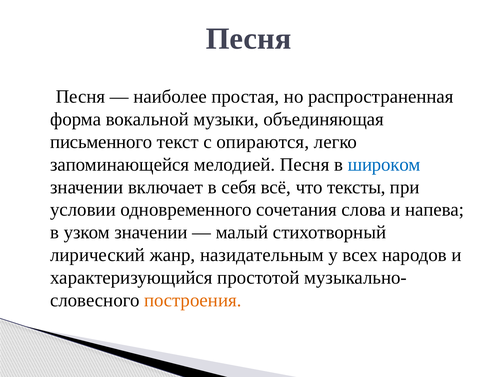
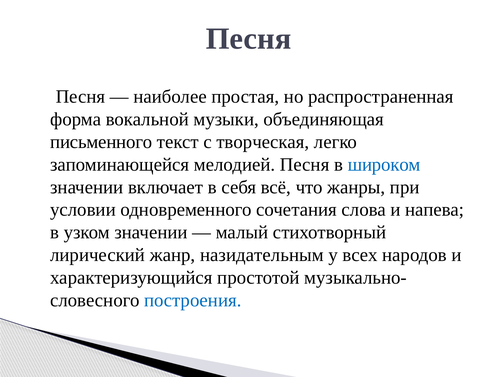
опираются: опираются -> творческая (263, 142)
тексты: тексты -> жанры (356, 187)
построения colour: orange -> blue (193, 300)
